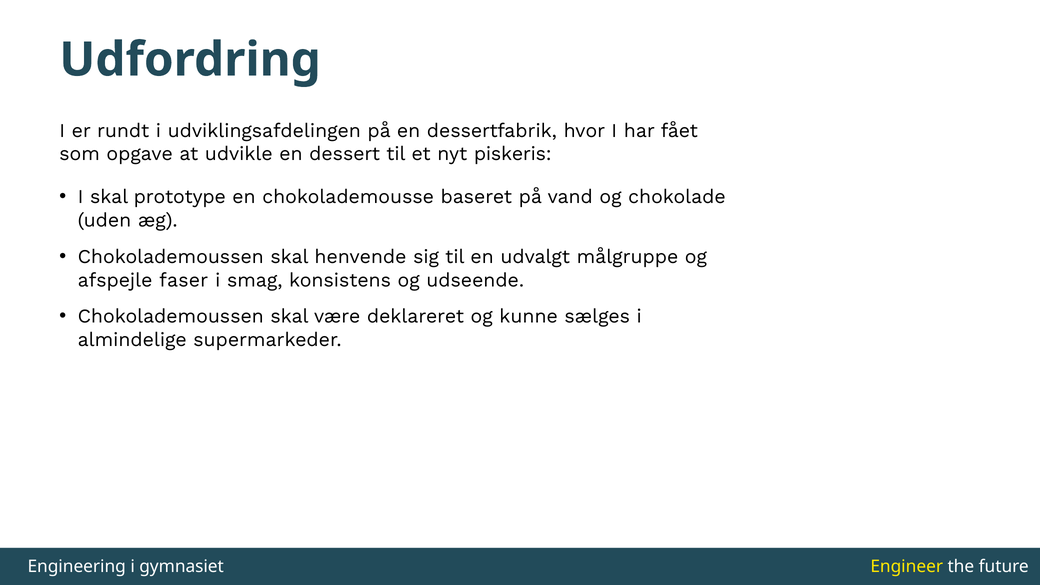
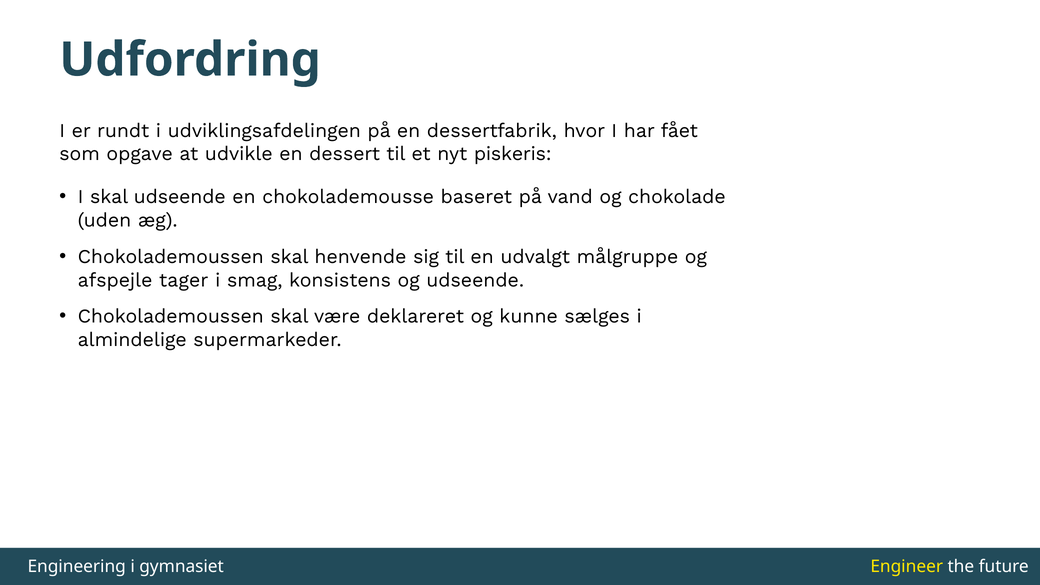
skal prototype: prototype -> udseende (180, 197)
faser: faser -> tager (184, 280)
